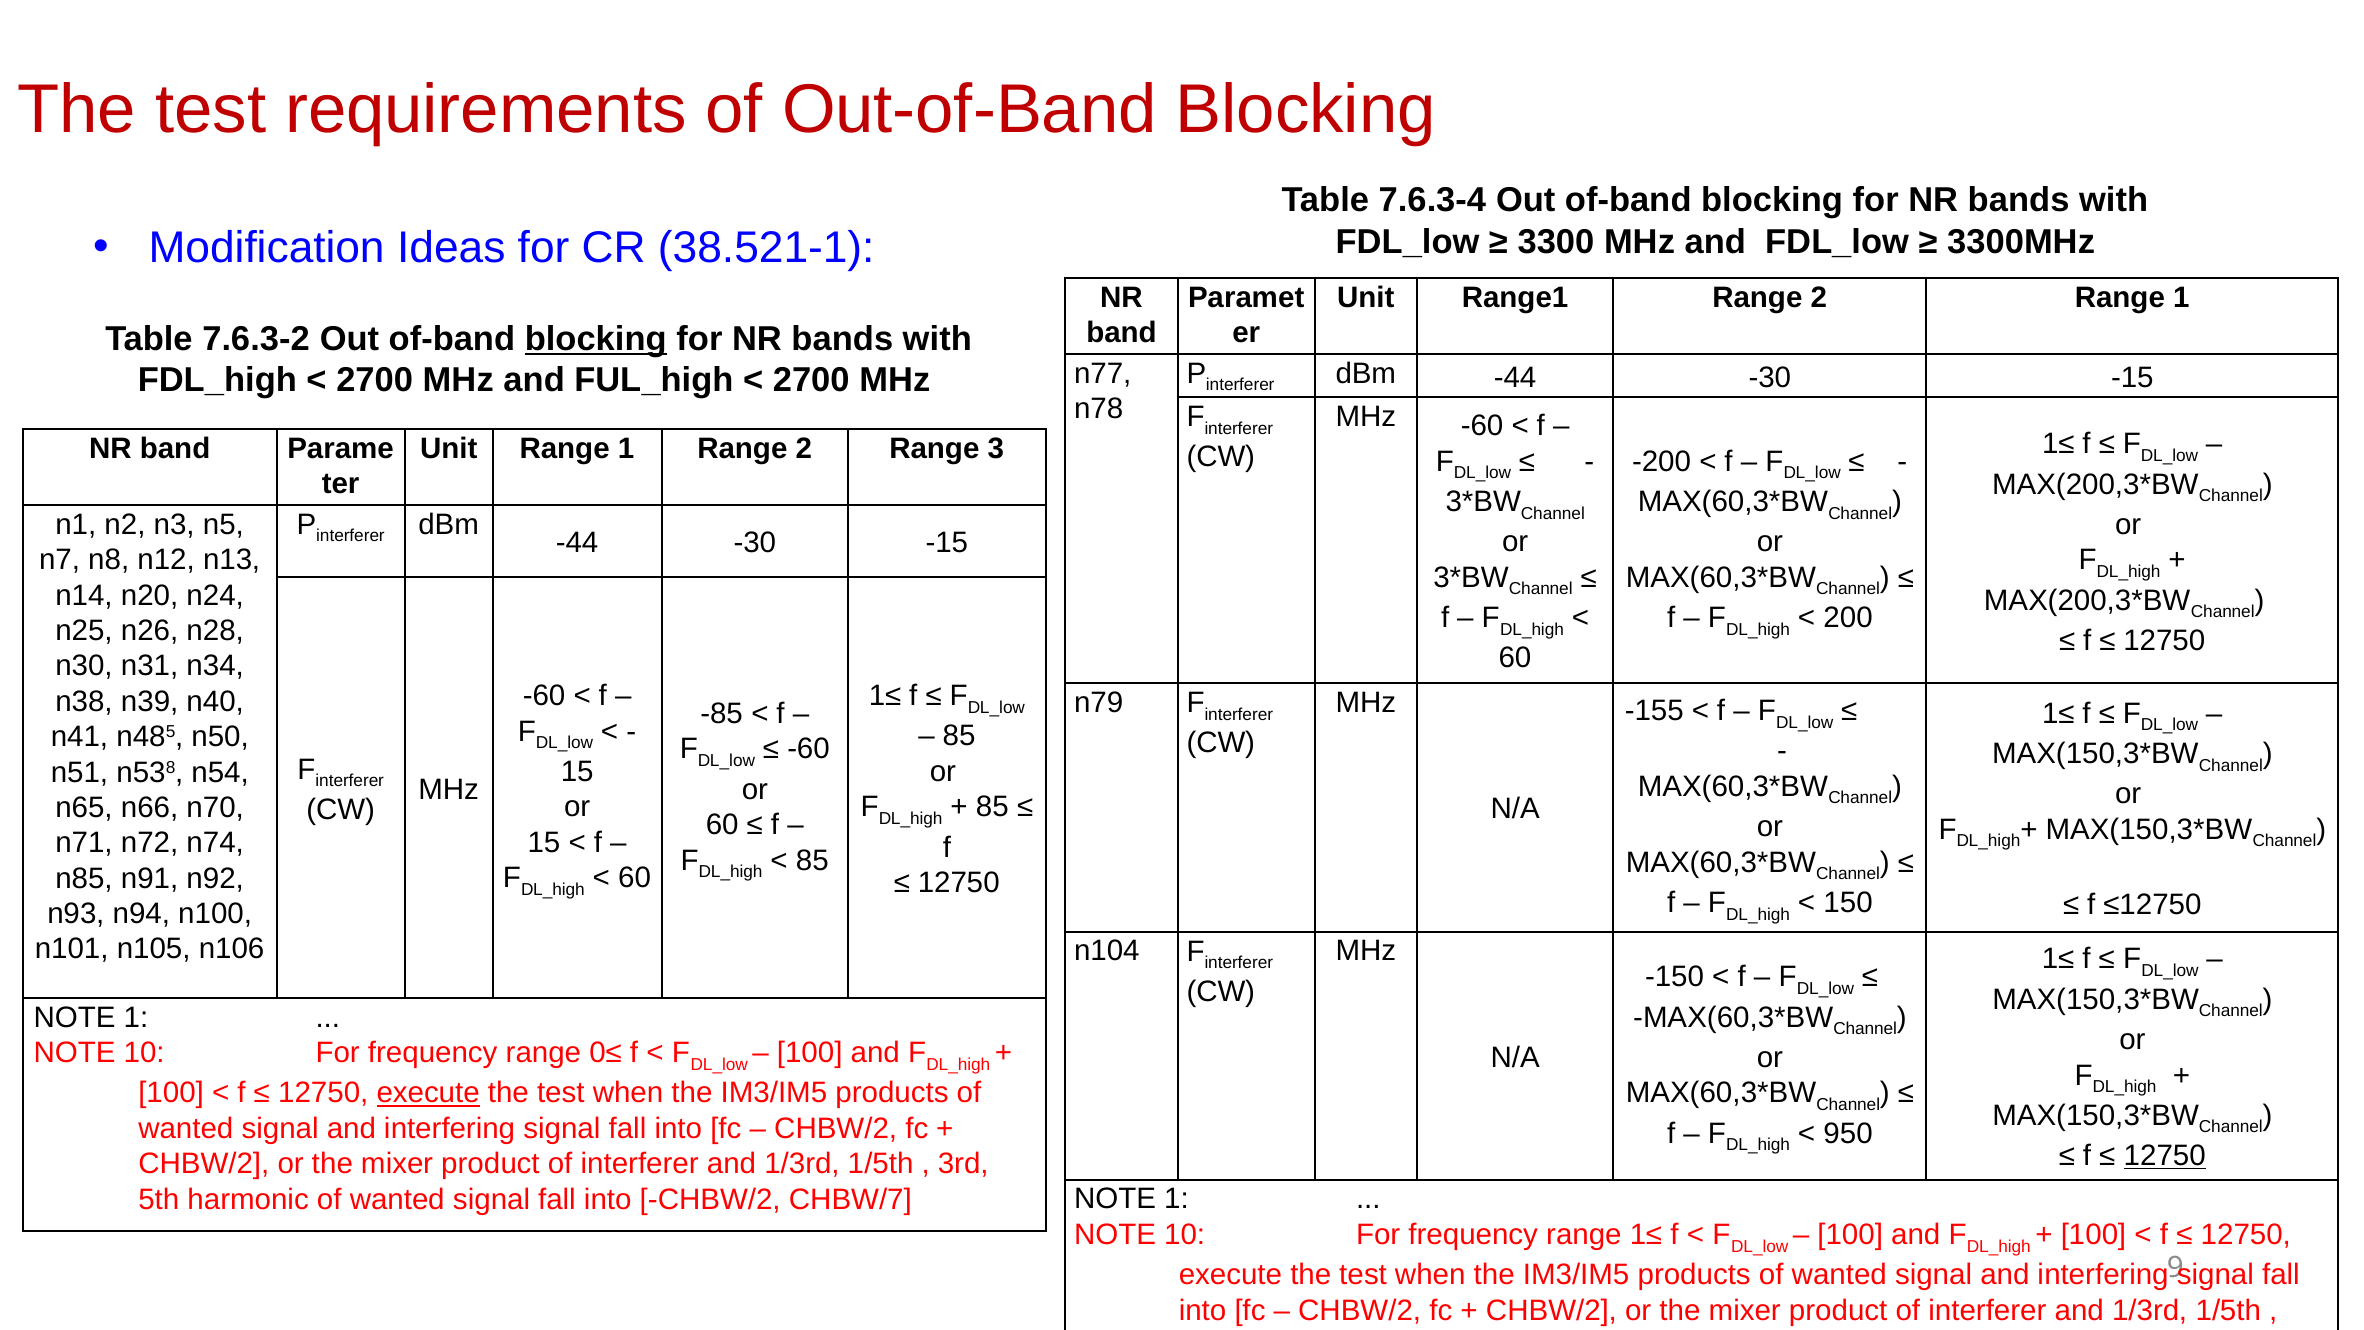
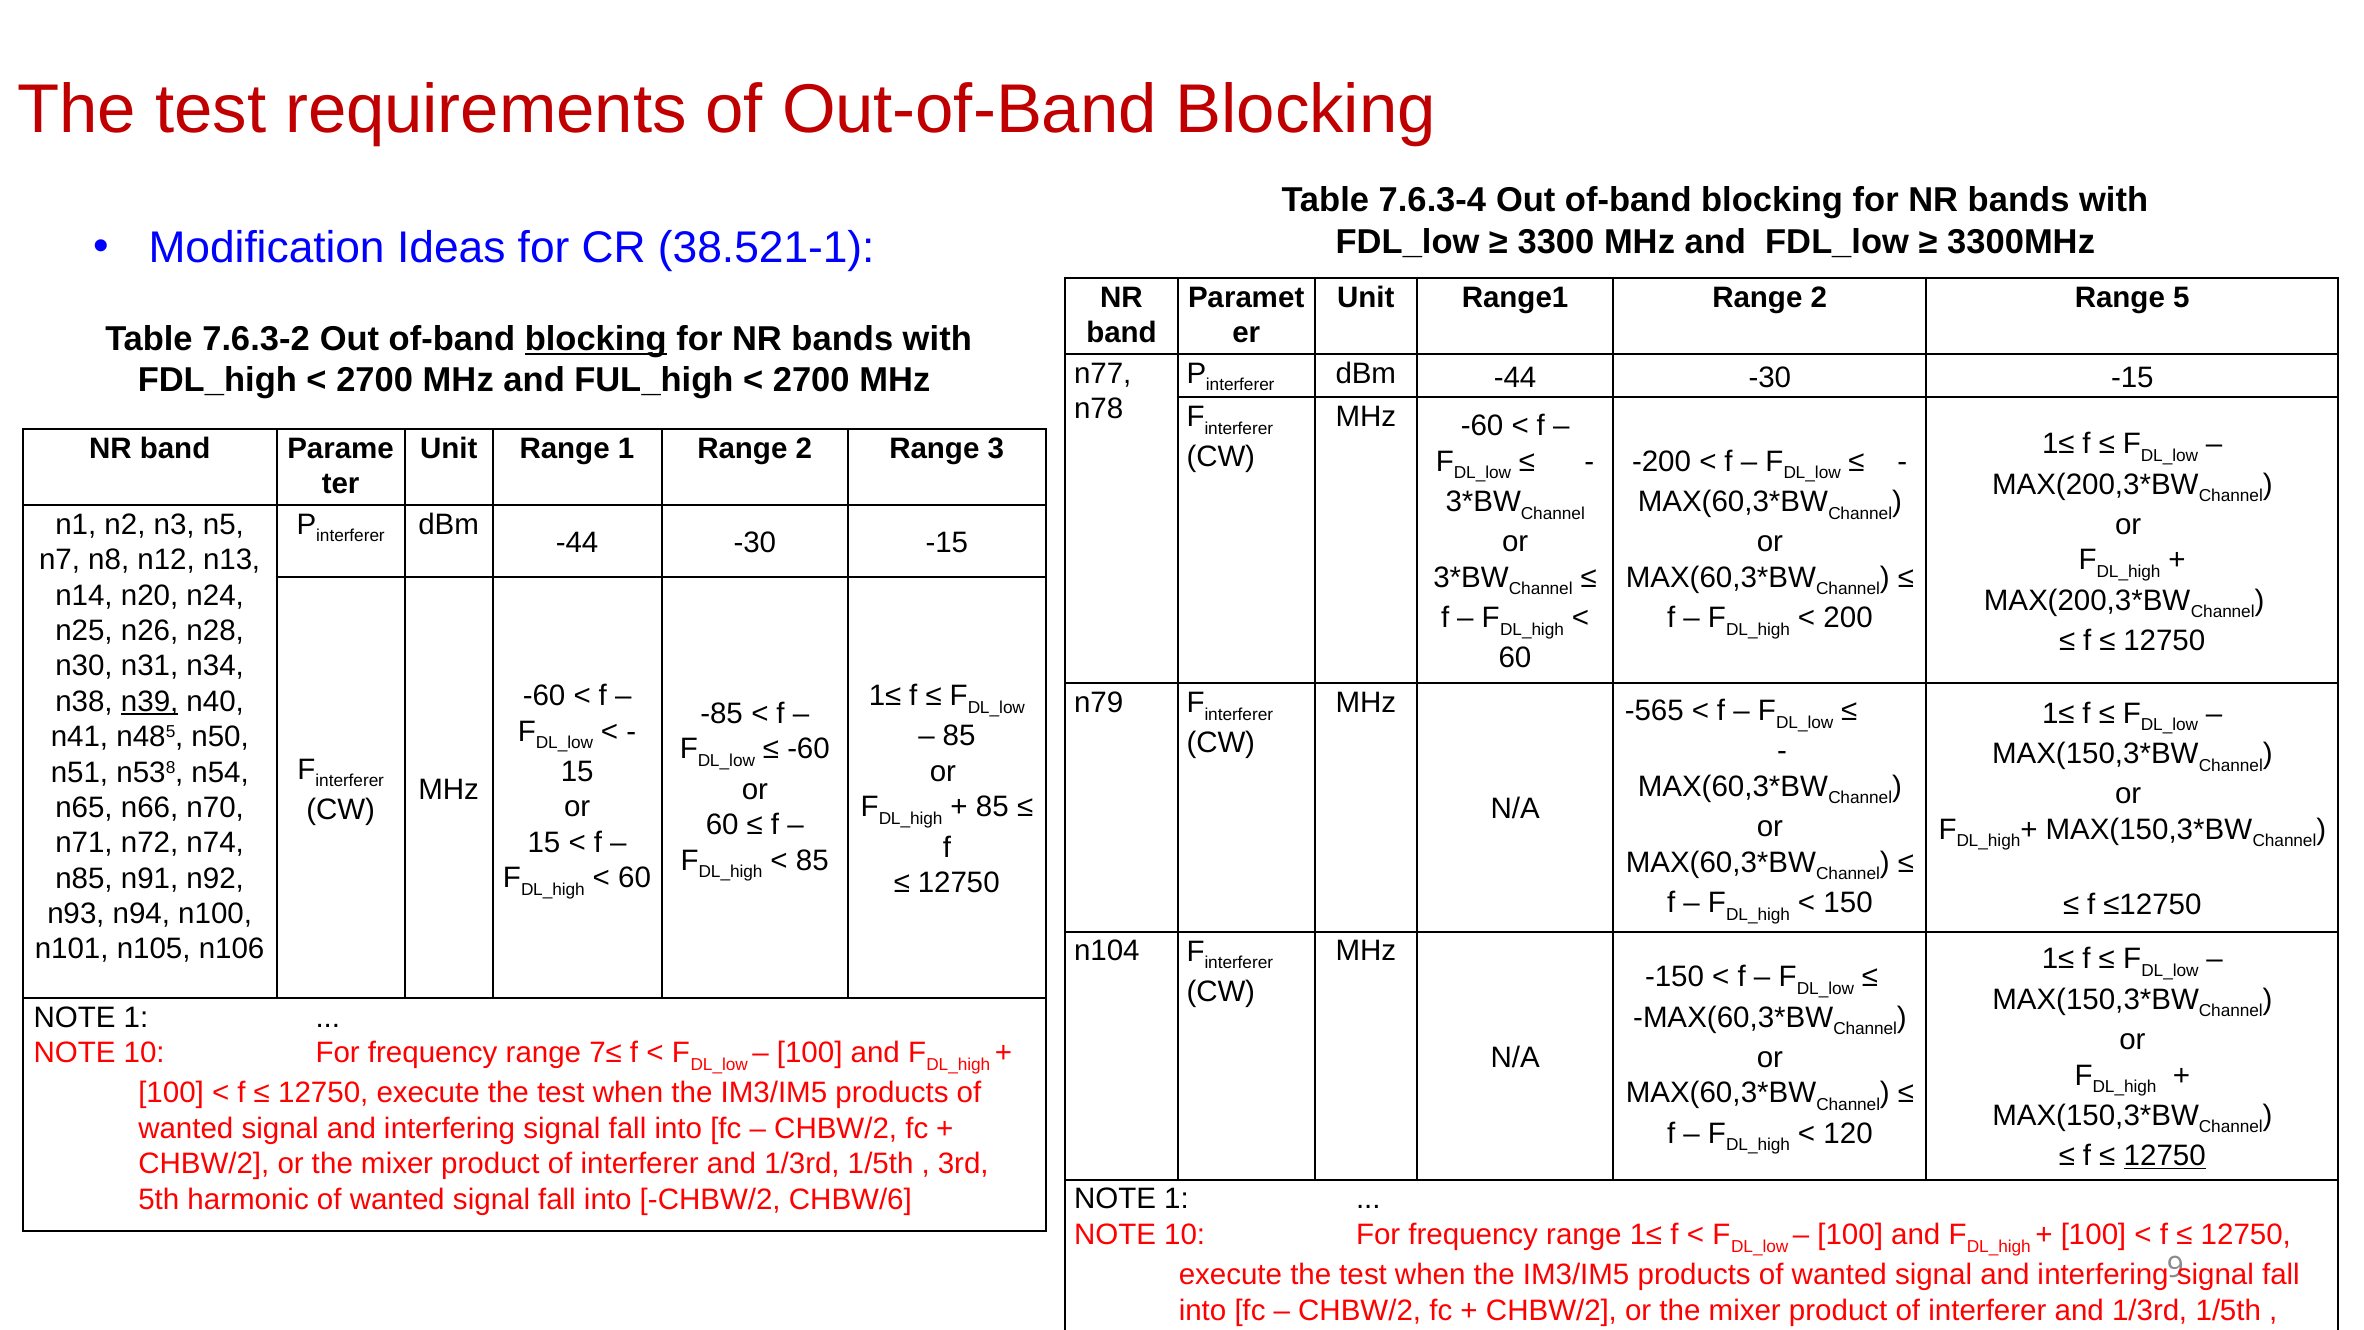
2 Range 1: 1 -> 5 (2181, 298)
n39 underline: none -> present (150, 701)
-155: -155 -> -565 (1654, 711)
0≤: 0≤ -> 7≤ (606, 1053)
execute underline: present -> none (428, 1093)
950: 950 -> 120 (1848, 1133)
CHBW/7: CHBW/7 -> CHBW/6 (850, 1199)
